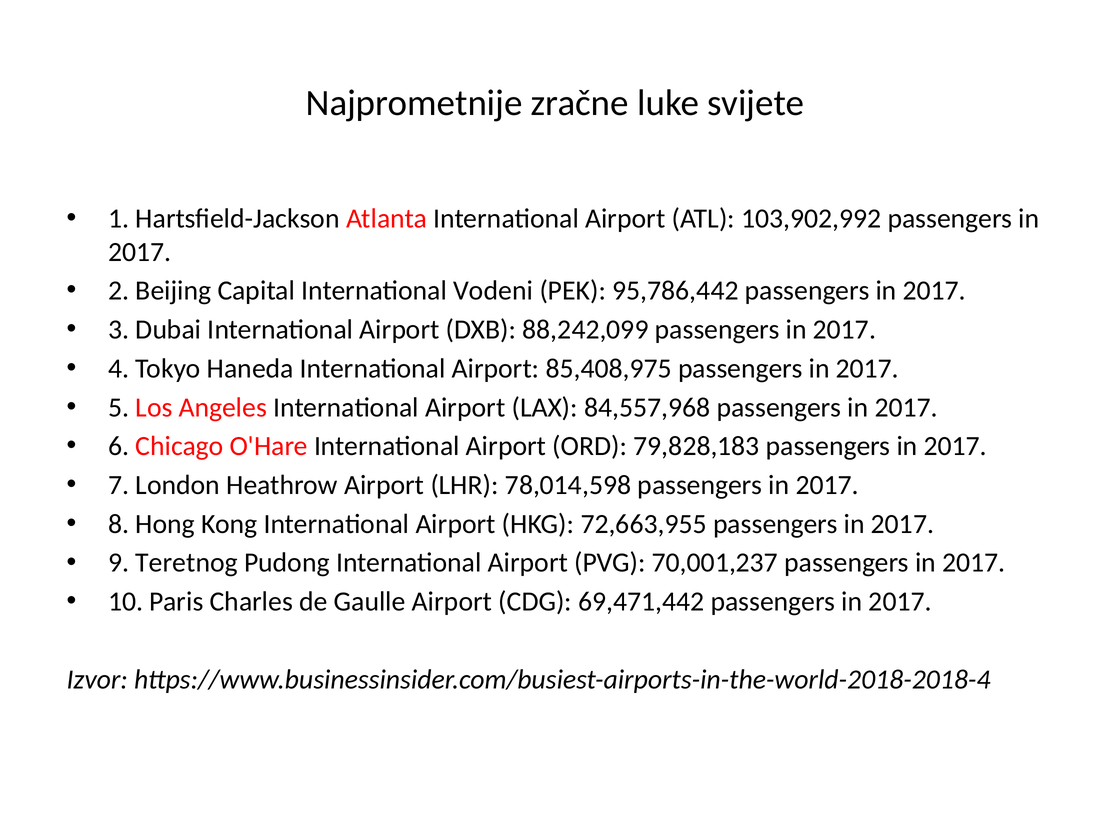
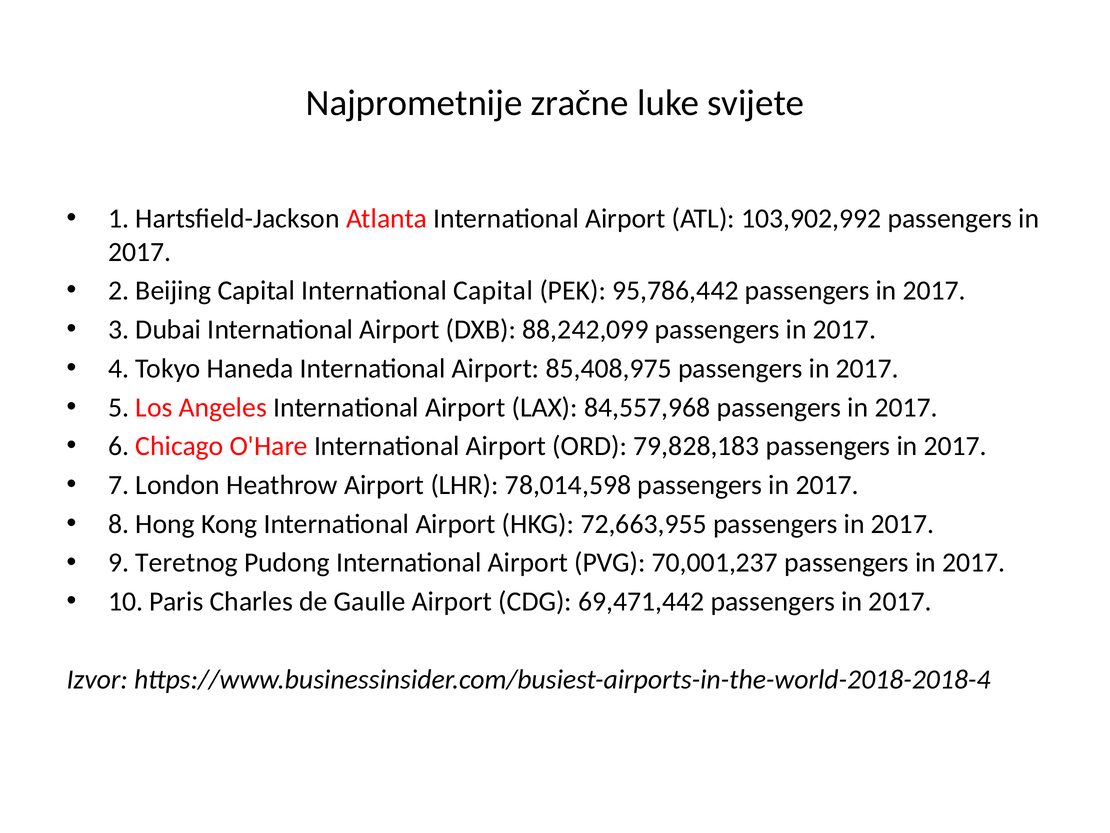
International Vodeni: Vodeni -> Capital (493, 291)
